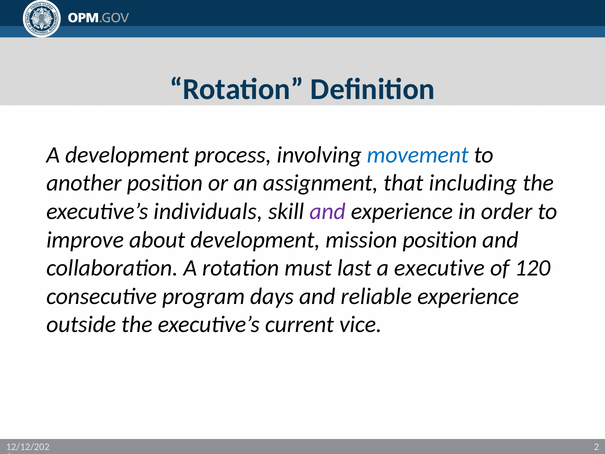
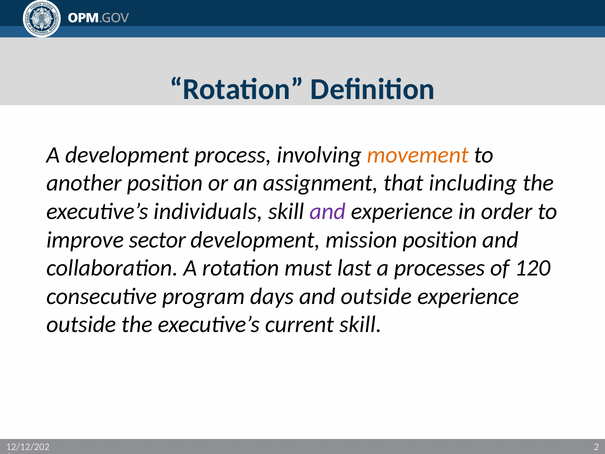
movement colour: blue -> orange (418, 155)
about: about -> sector (157, 240)
executive: executive -> processes (440, 268)
and reliable: reliable -> outside (376, 296)
current vice: vice -> skill (361, 324)
